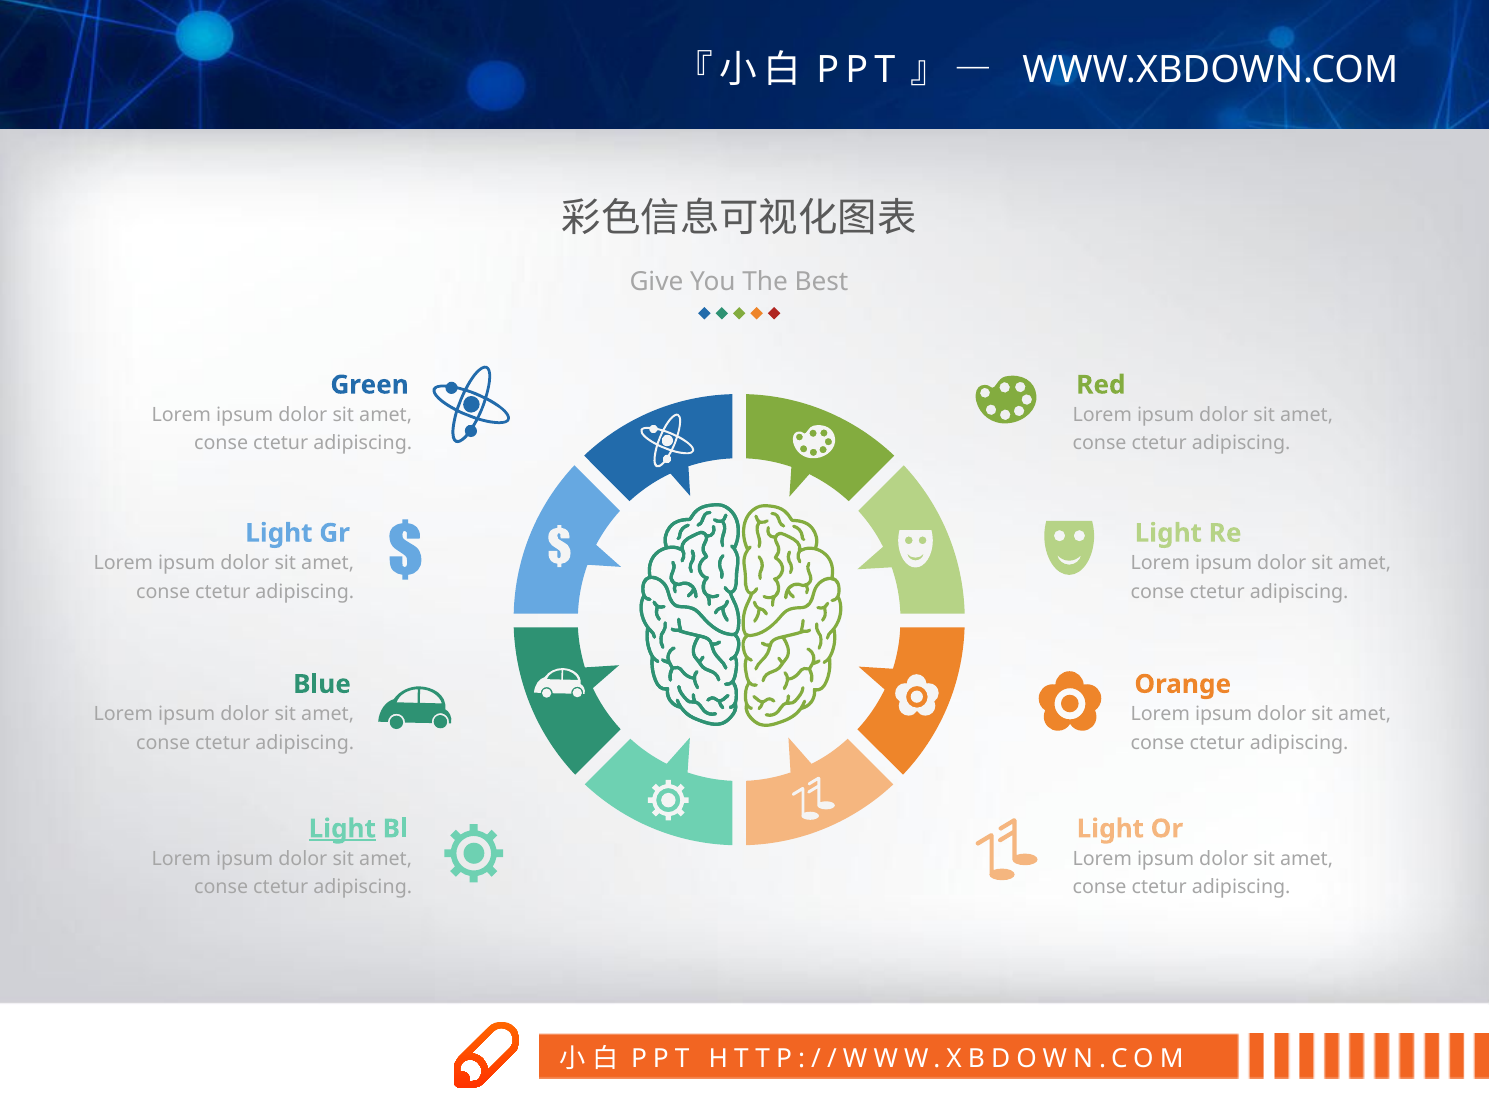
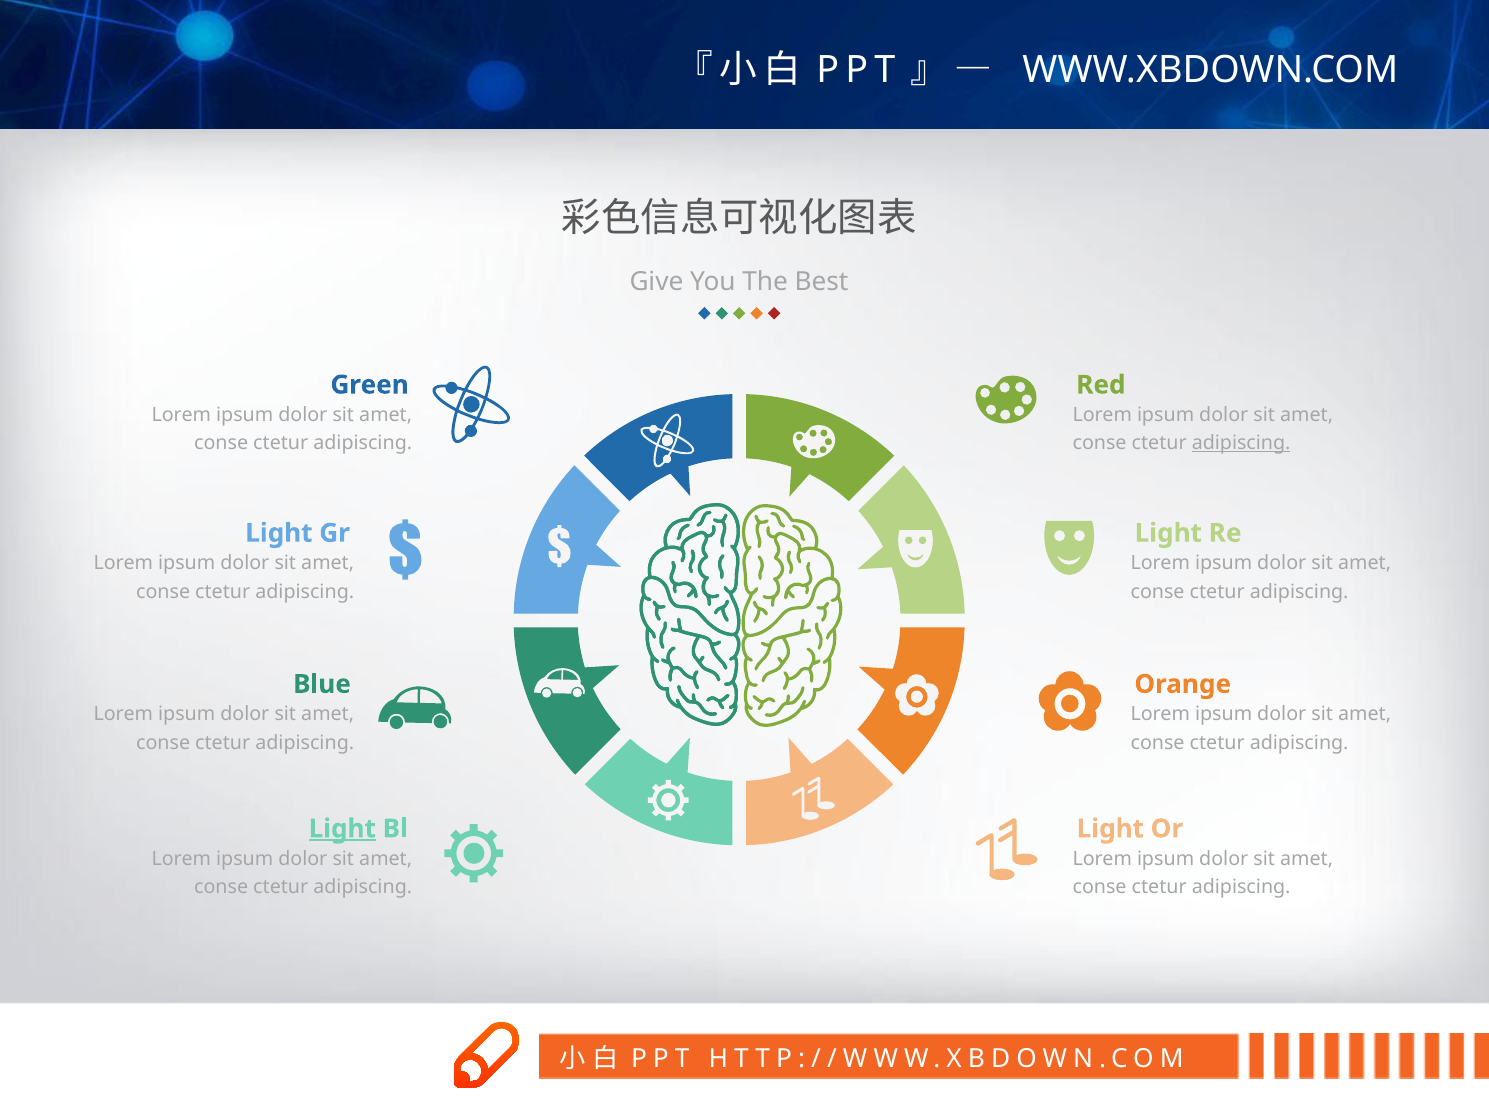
adipiscing underline: none -> present (1241, 443)
